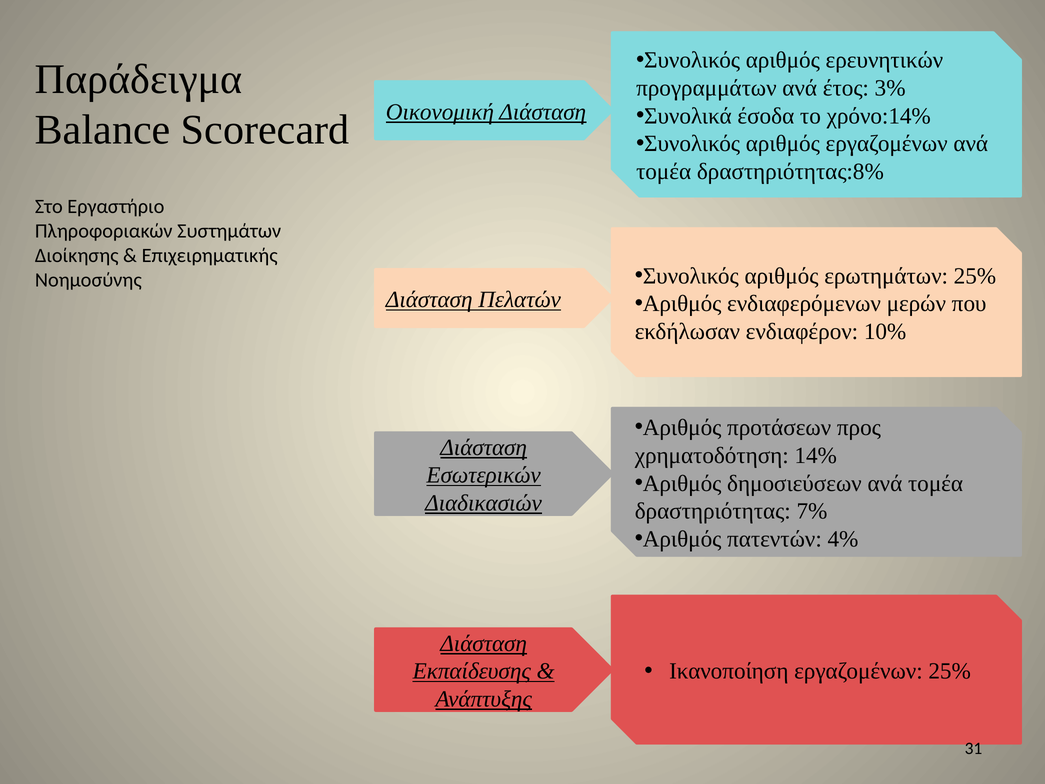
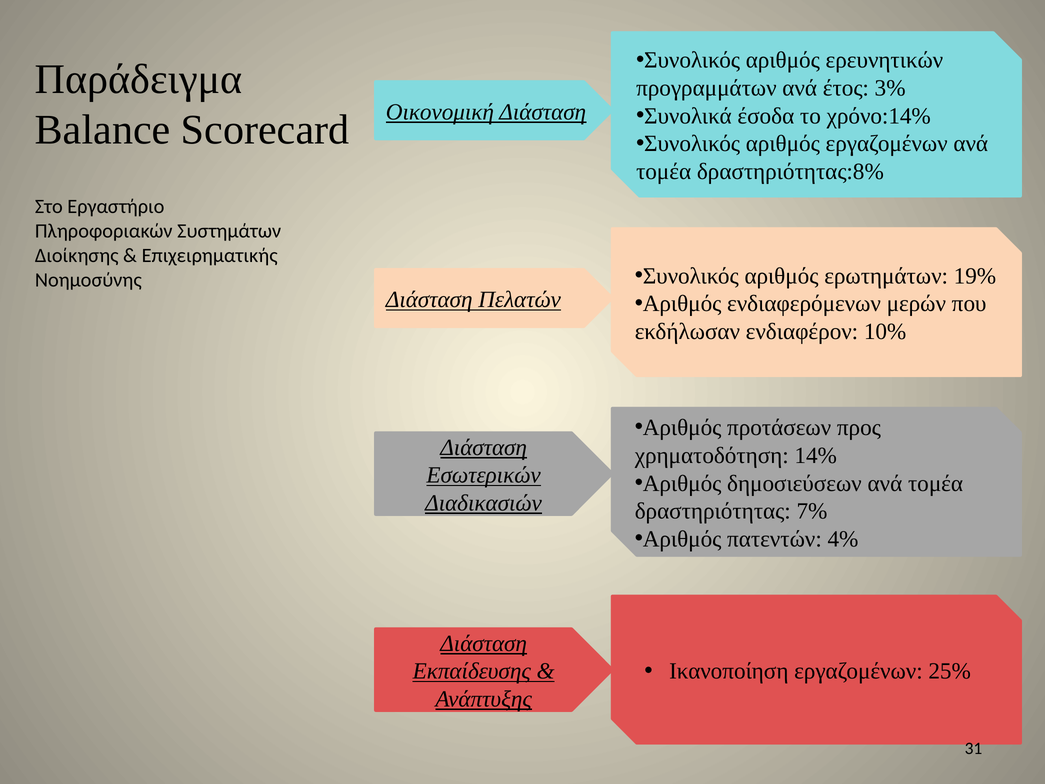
ερωτημάτων 25%: 25% -> 19% (975, 276)
